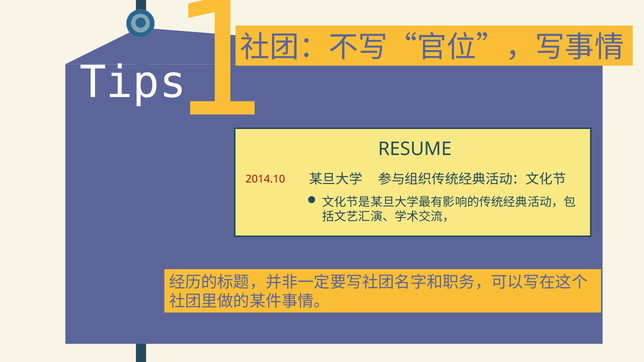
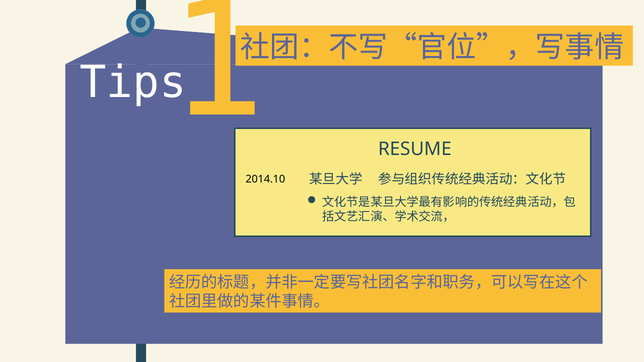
2014.10 colour: red -> black (265, 179)
